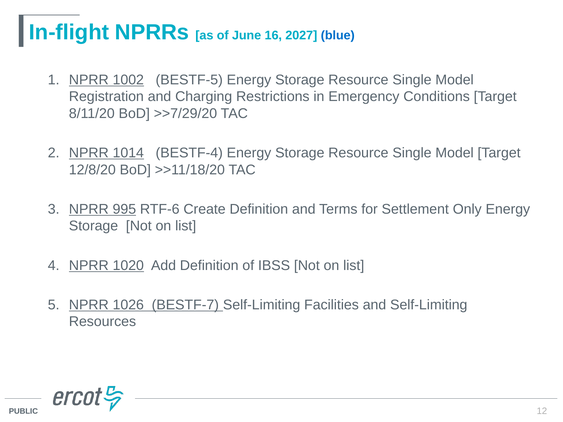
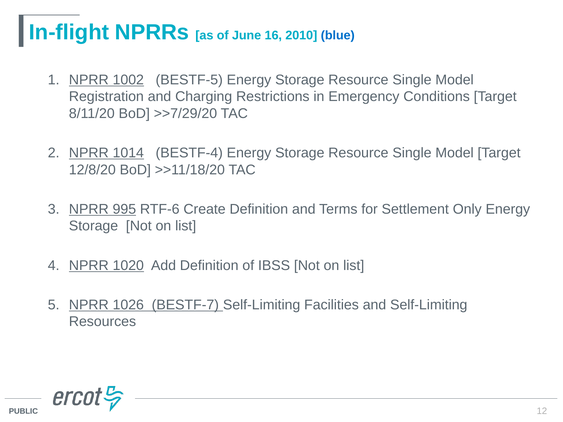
2027: 2027 -> 2010 (301, 36)
